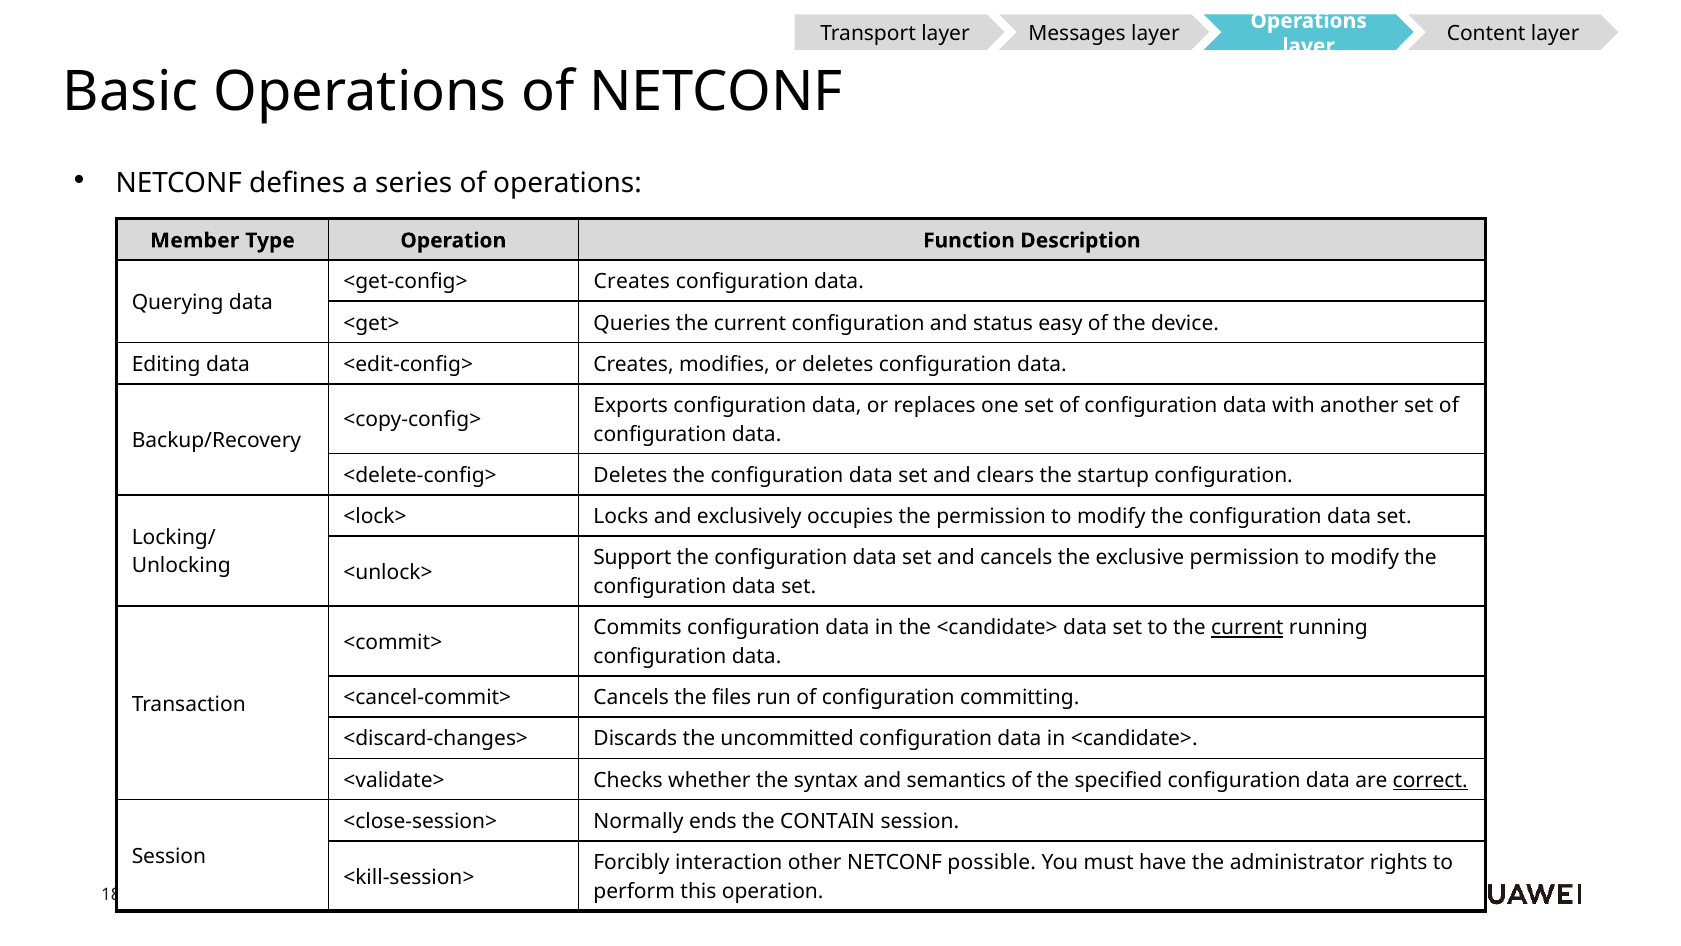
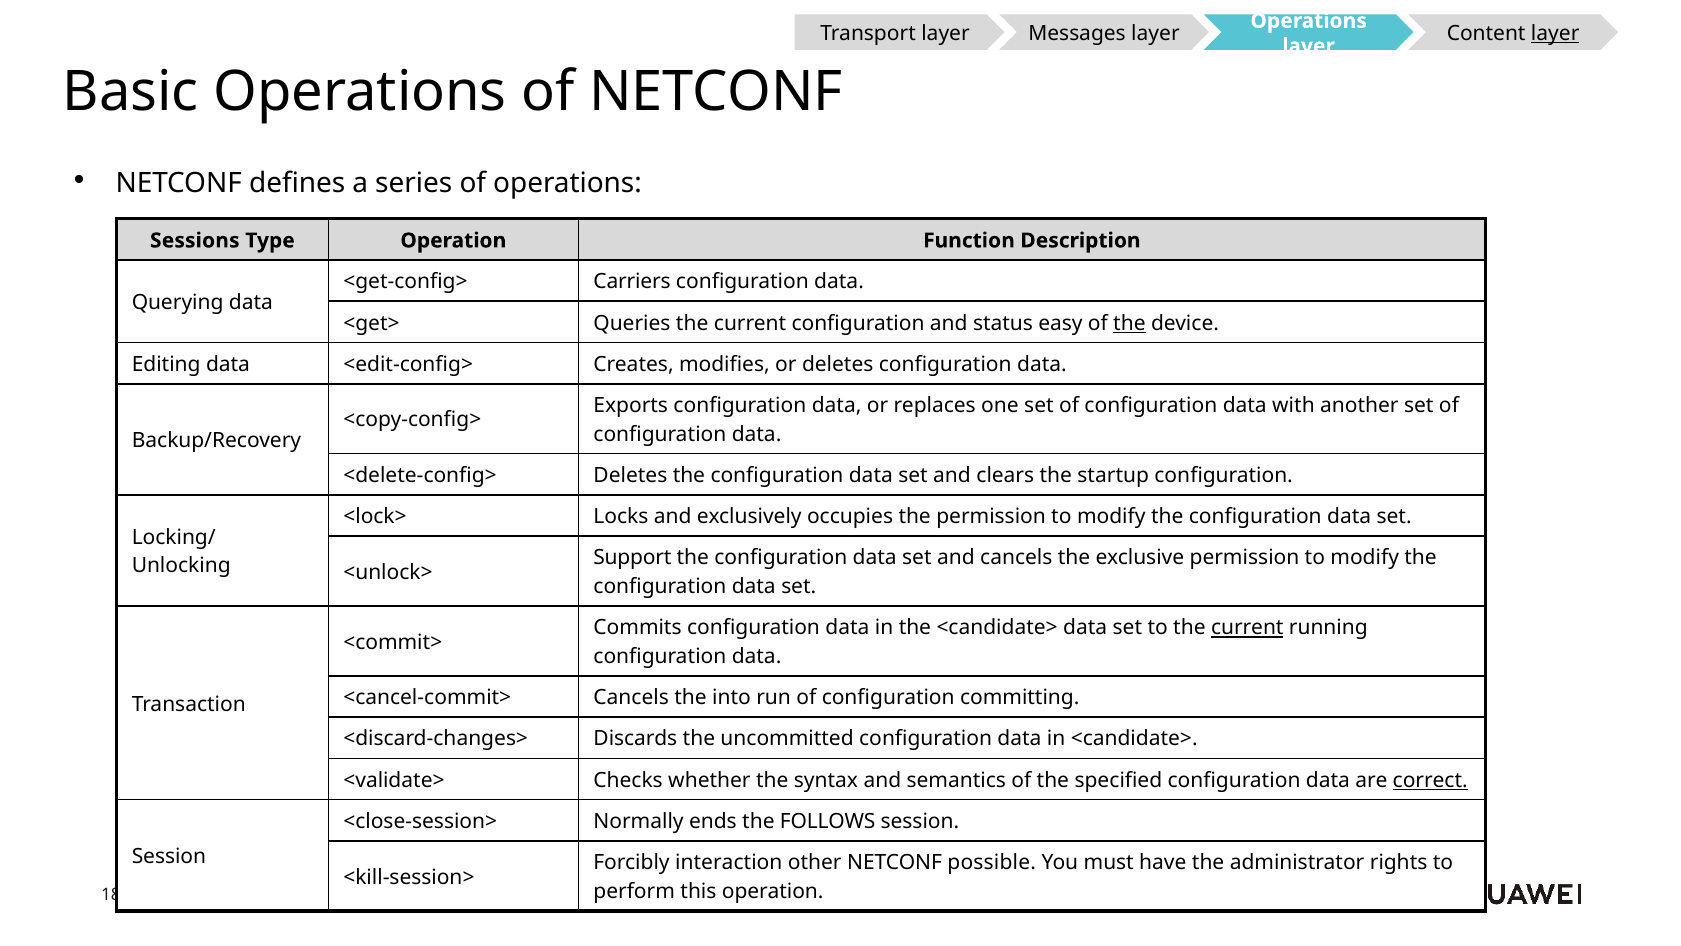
layer underline: none -> present (1555, 34)
Member: Member -> Sessions (195, 240)
<get-config> Creates: Creates -> Carriers (632, 282)
the underline: none -> present (1129, 323)
files: files -> into (731, 697)
CONTAIN: CONTAIN -> FOLLOWS (828, 821)
